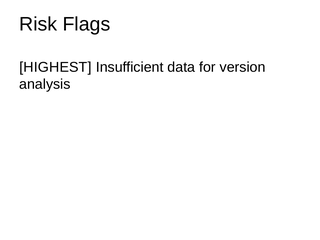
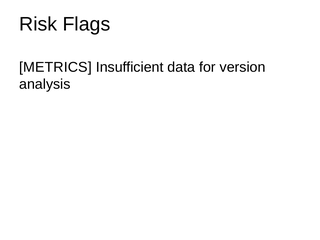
HIGHEST: HIGHEST -> METRICS (55, 67)
